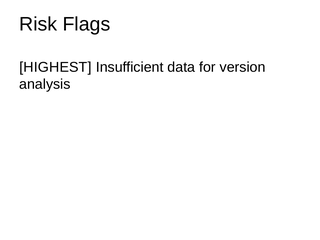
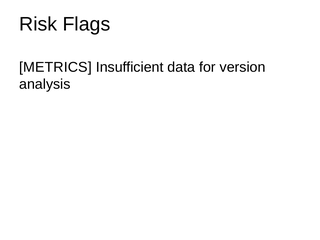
HIGHEST: HIGHEST -> METRICS (55, 67)
